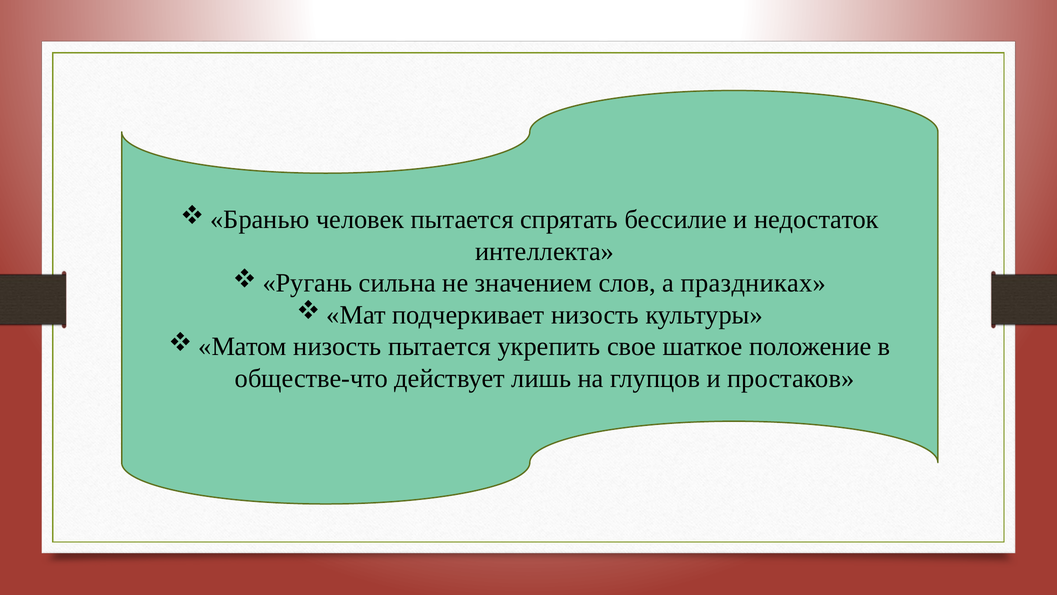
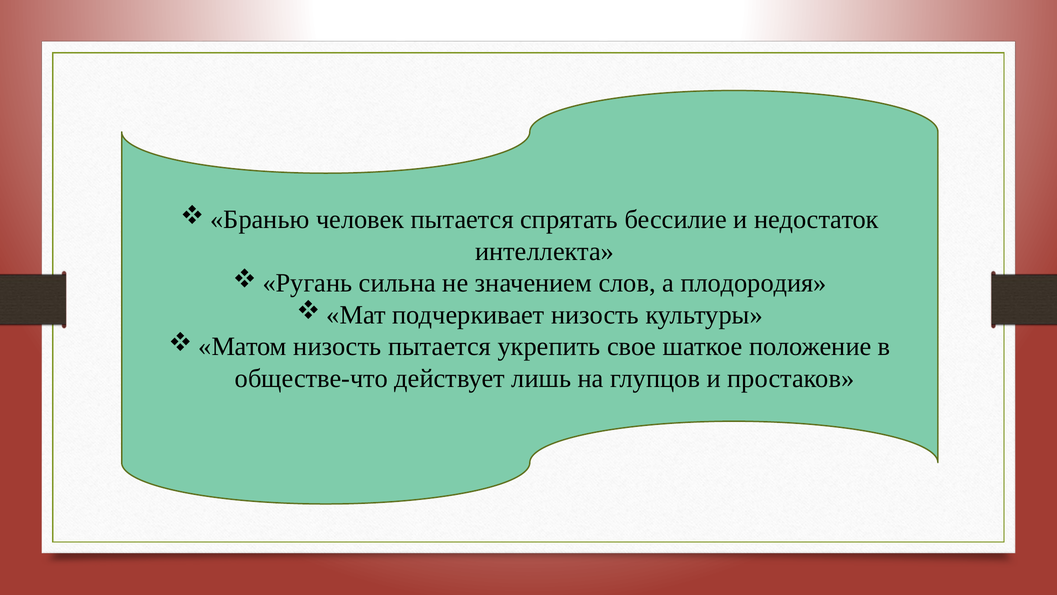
праздниках: праздниках -> плодородия (754, 283)
